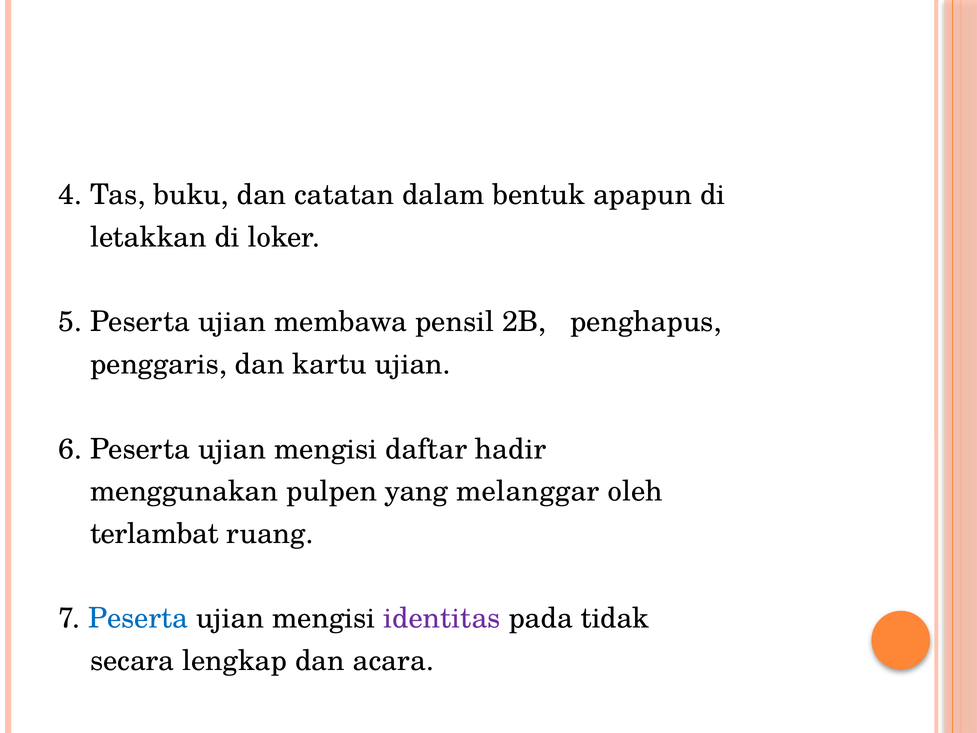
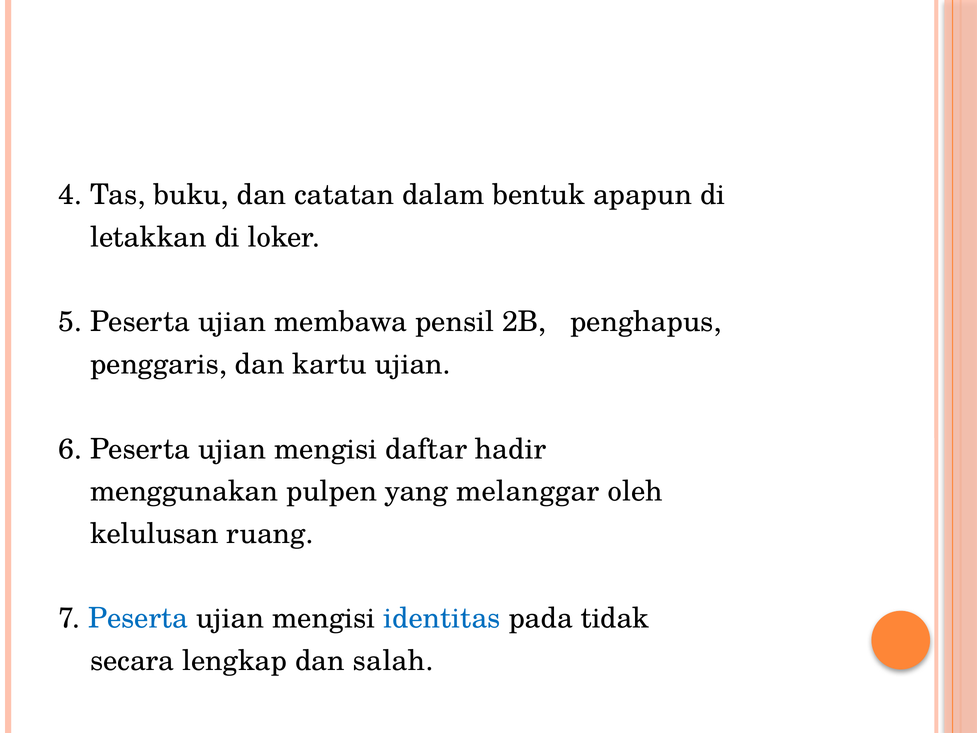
terlambat: terlambat -> kelulusan (154, 534)
identitas colour: purple -> blue (442, 618)
acara: acara -> salah (393, 661)
